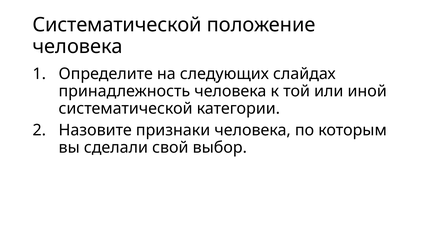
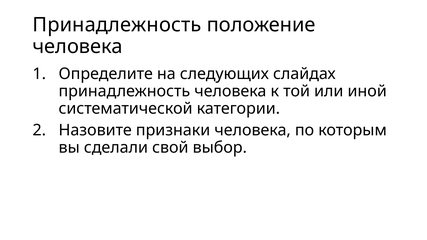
Систематической: Систематической -> Принадлежность (117, 25)
